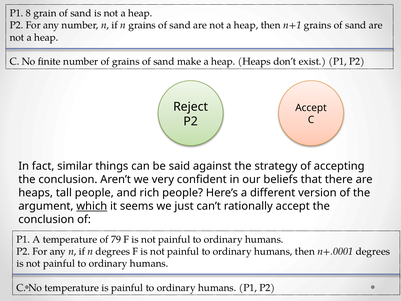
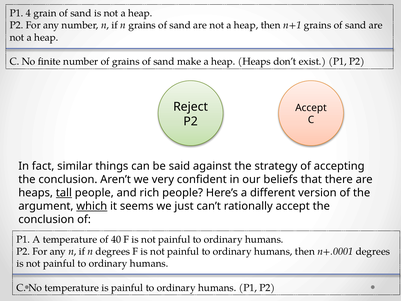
8: 8 -> 4 (28, 13)
tall underline: none -> present (64, 193)
79: 79 -> 40 (116, 239)
